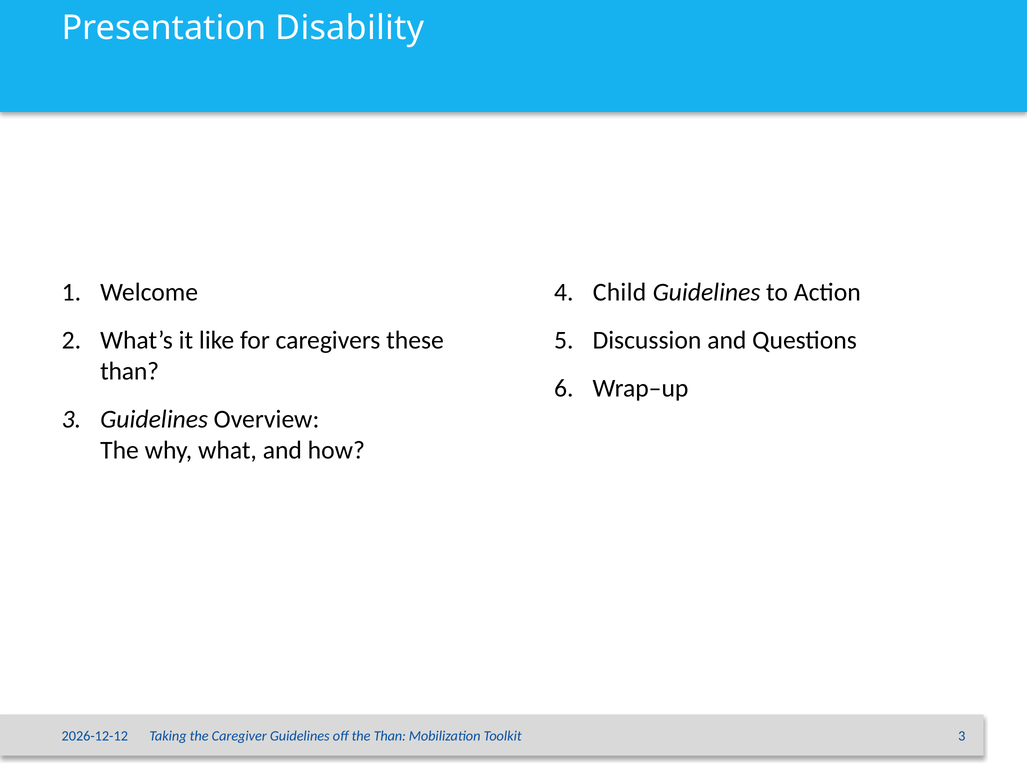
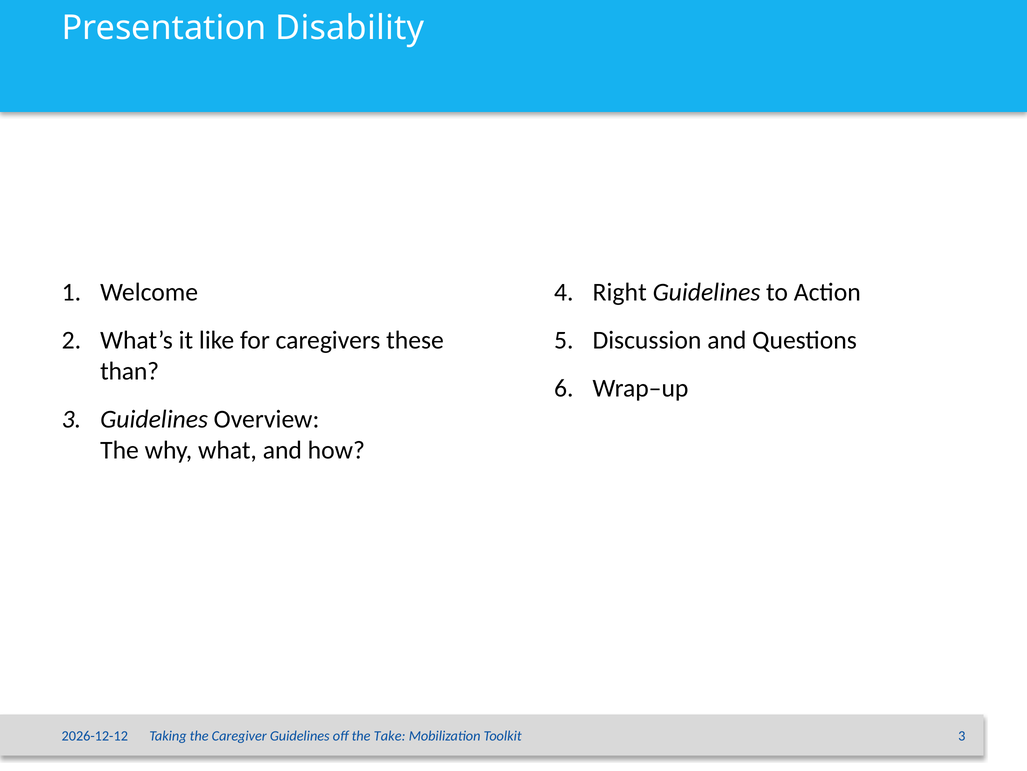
Child: Child -> Right (620, 292)
the Than: Than -> Take (390, 735)
